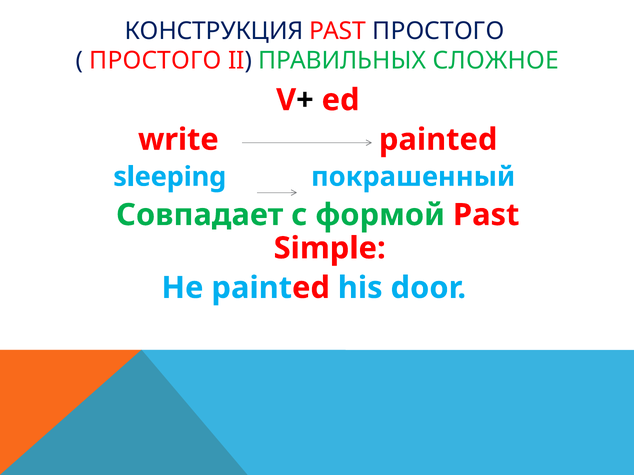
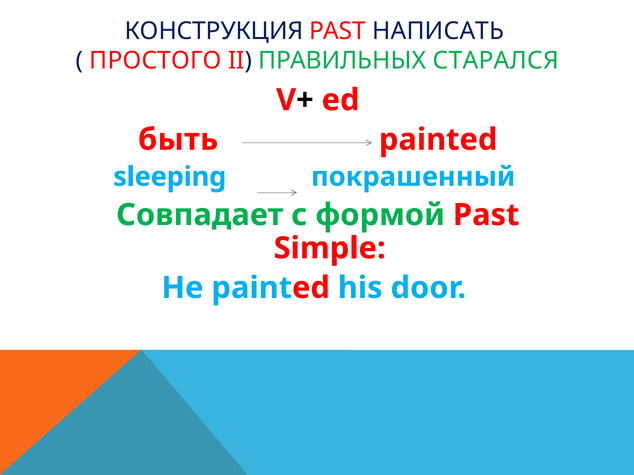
PAST ПРОСТОГО: ПРОСТОГО -> НАПИСАТЬ (438, 31)
СЛОЖНОЕ: СЛОЖНОЕ -> СТАРАЛСЯ (496, 61)
write: write -> быть (178, 140)
